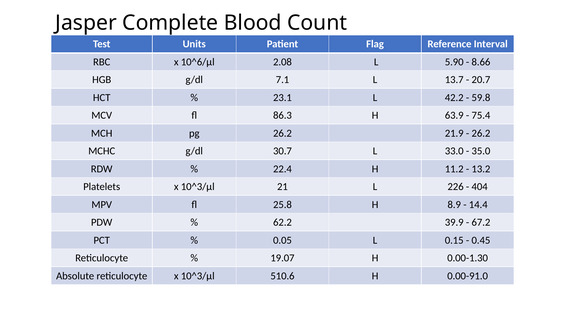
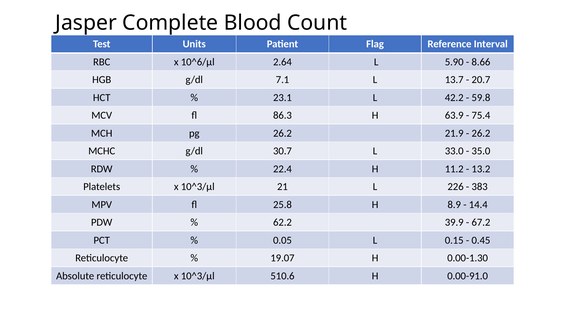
2.08: 2.08 -> 2.64 (282, 62)
404: 404 -> 383 (480, 187)
